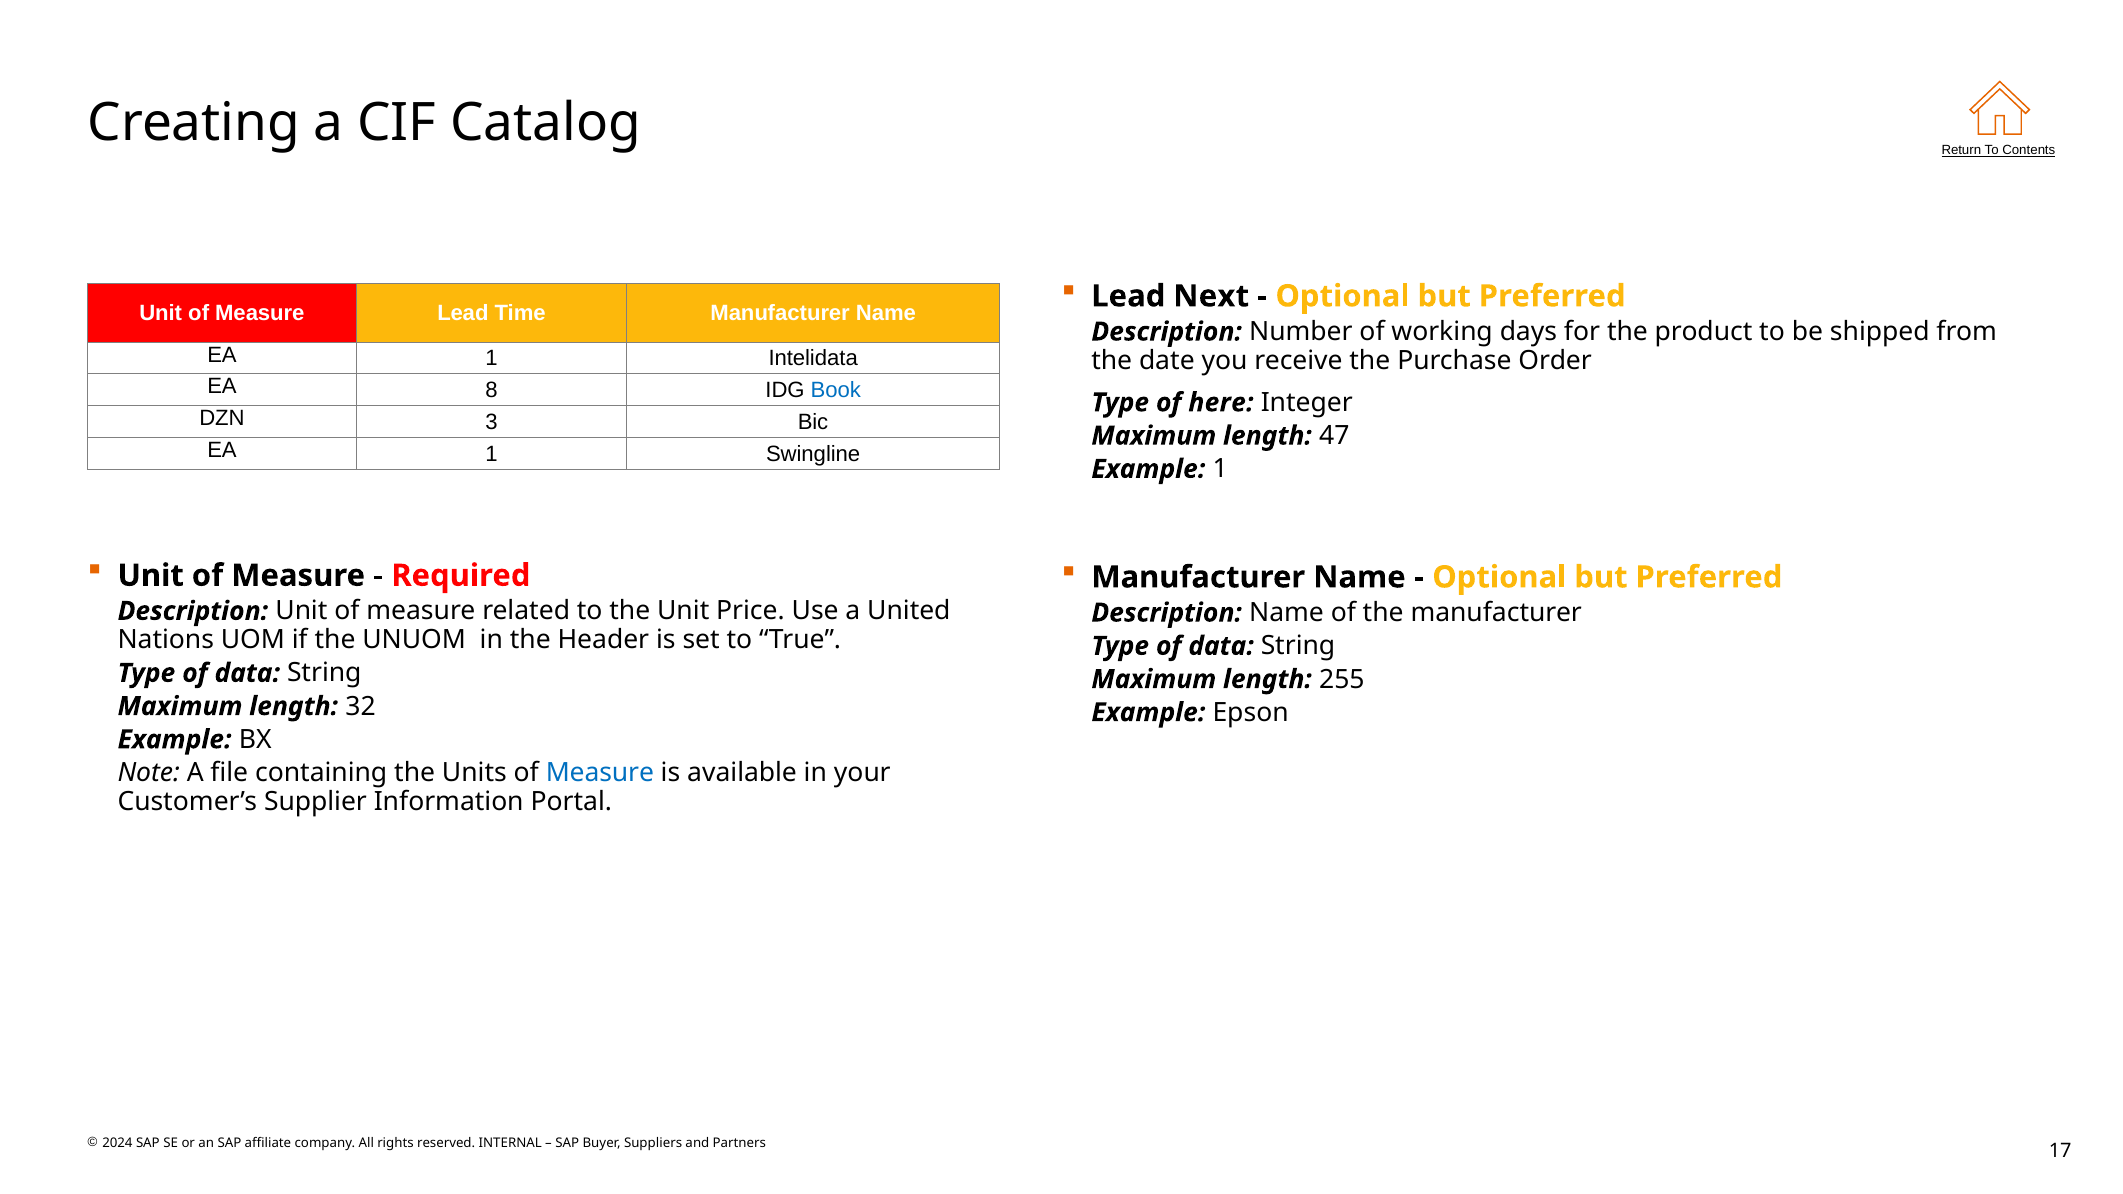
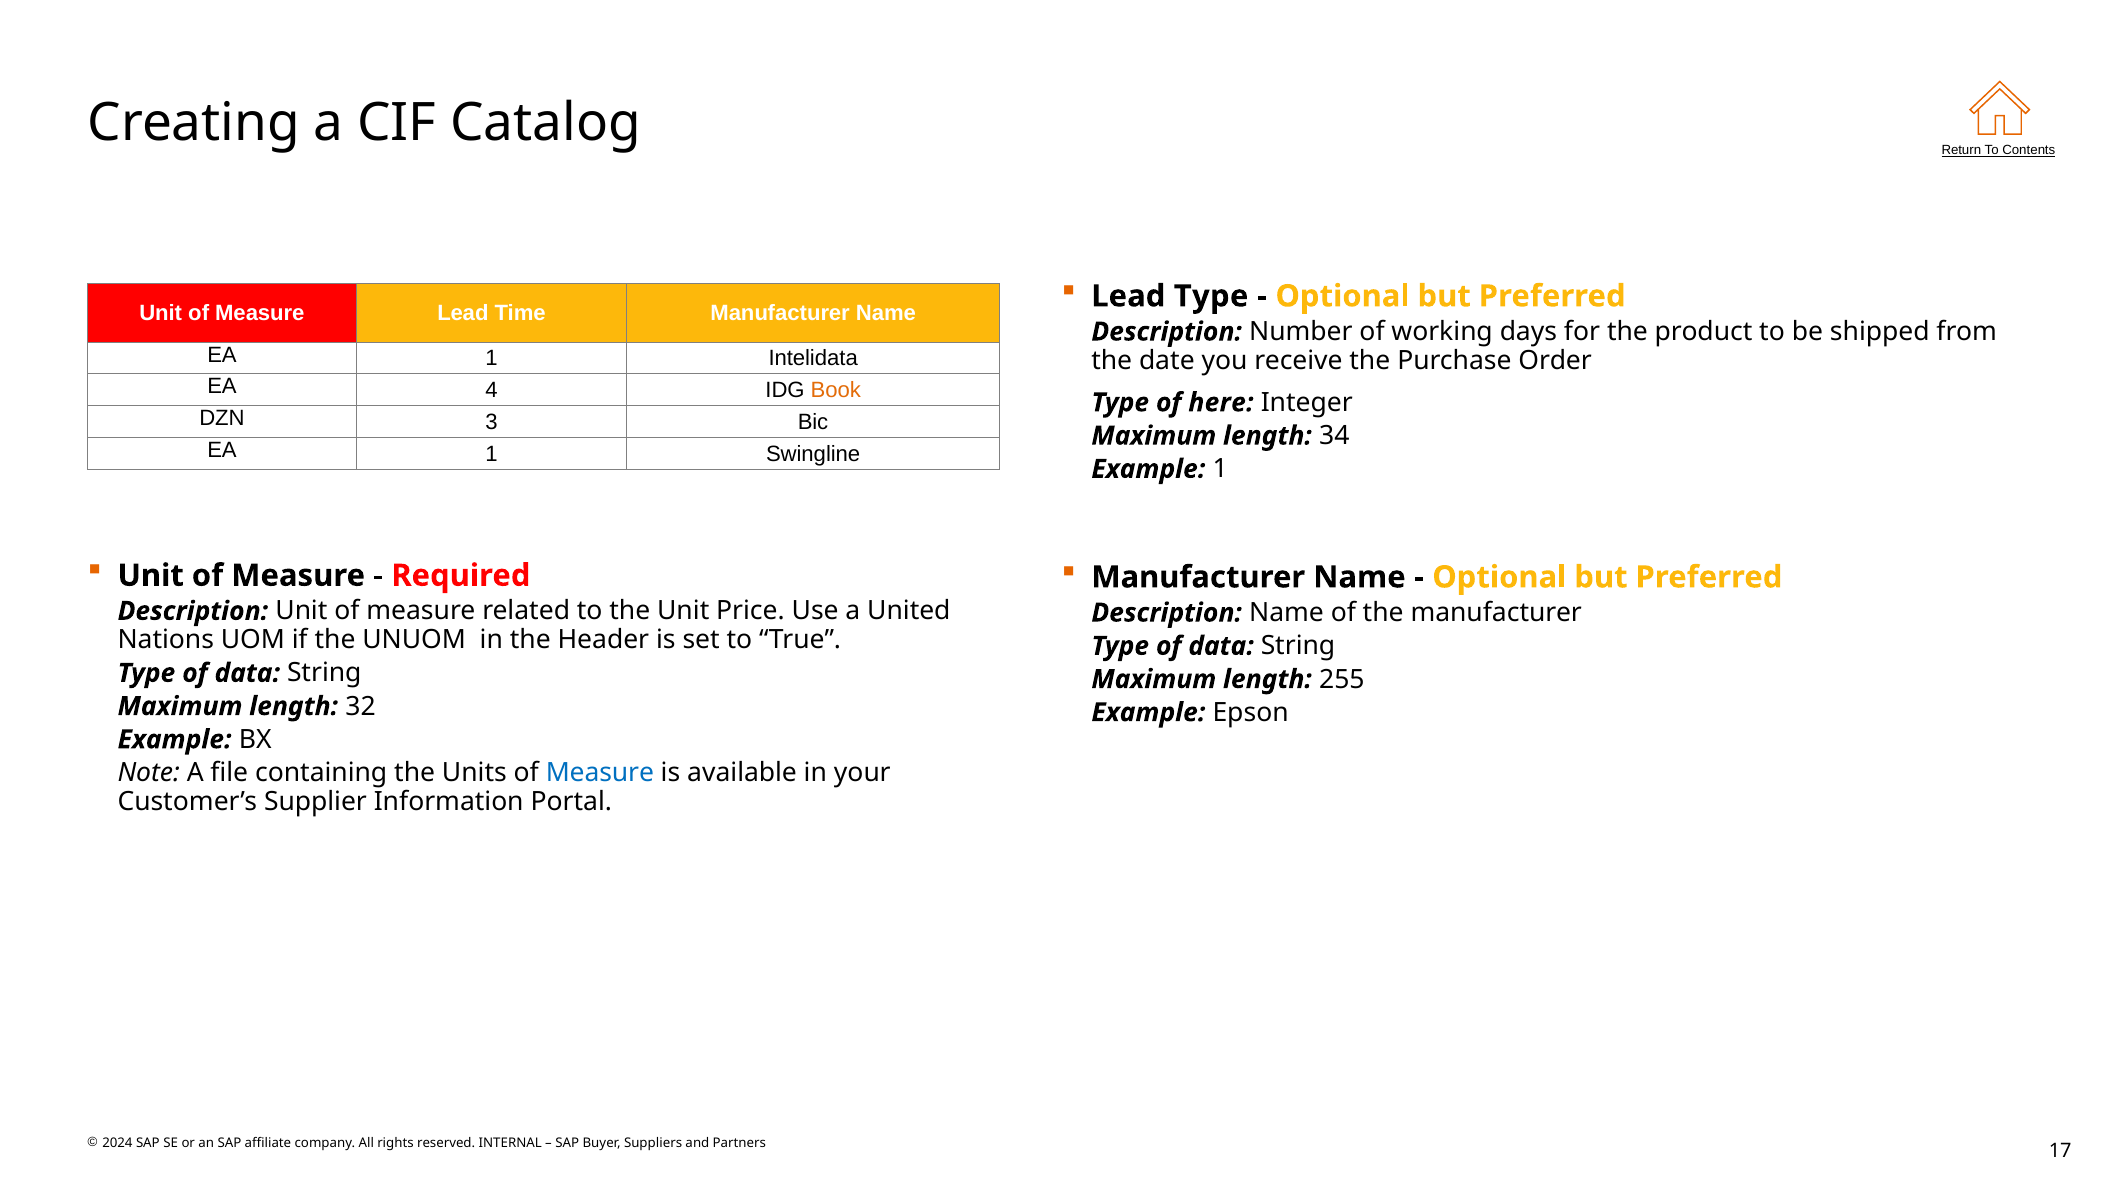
Lead Next: Next -> Type (1211, 296)
8: 8 -> 4 (492, 390)
Book colour: blue -> orange (836, 390)
47: 47 -> 34 (1334, 436)
